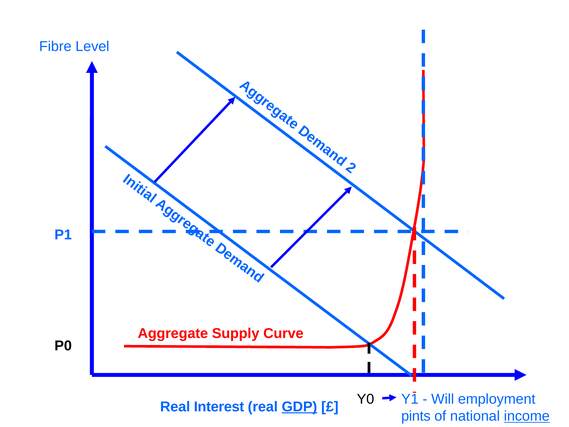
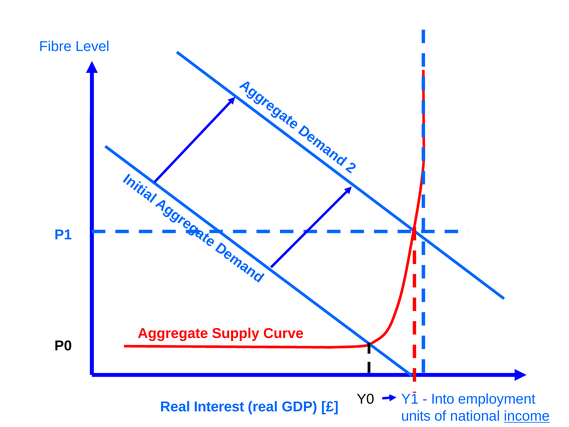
Will: Will -> Into (443, 399)
GDP underline: present -> none (299, 406)
pints: pints -> units (416, 416)
